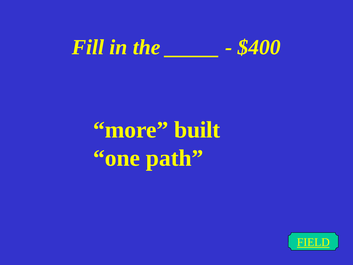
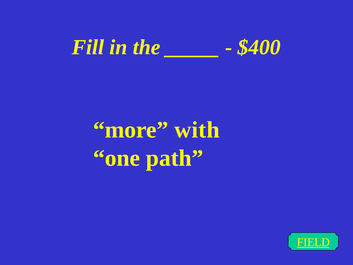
built: built -> with (197, 130)
